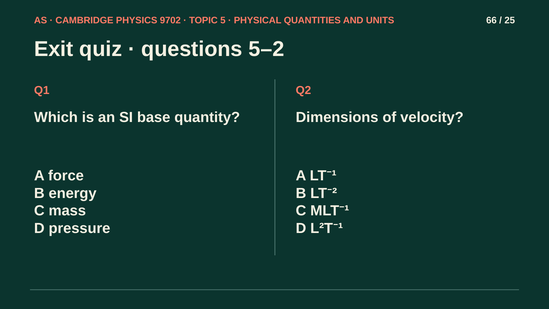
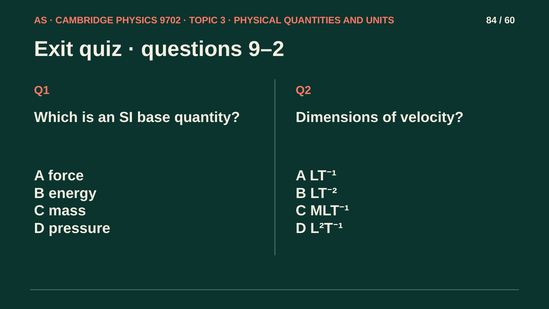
5: 5 -> 3 (223, 20)
66: 66 -> 84 (491, 20)
25: 25 -> 60 (510, 20)
5–2: 5–2 -> 9–2 (266, 49)
